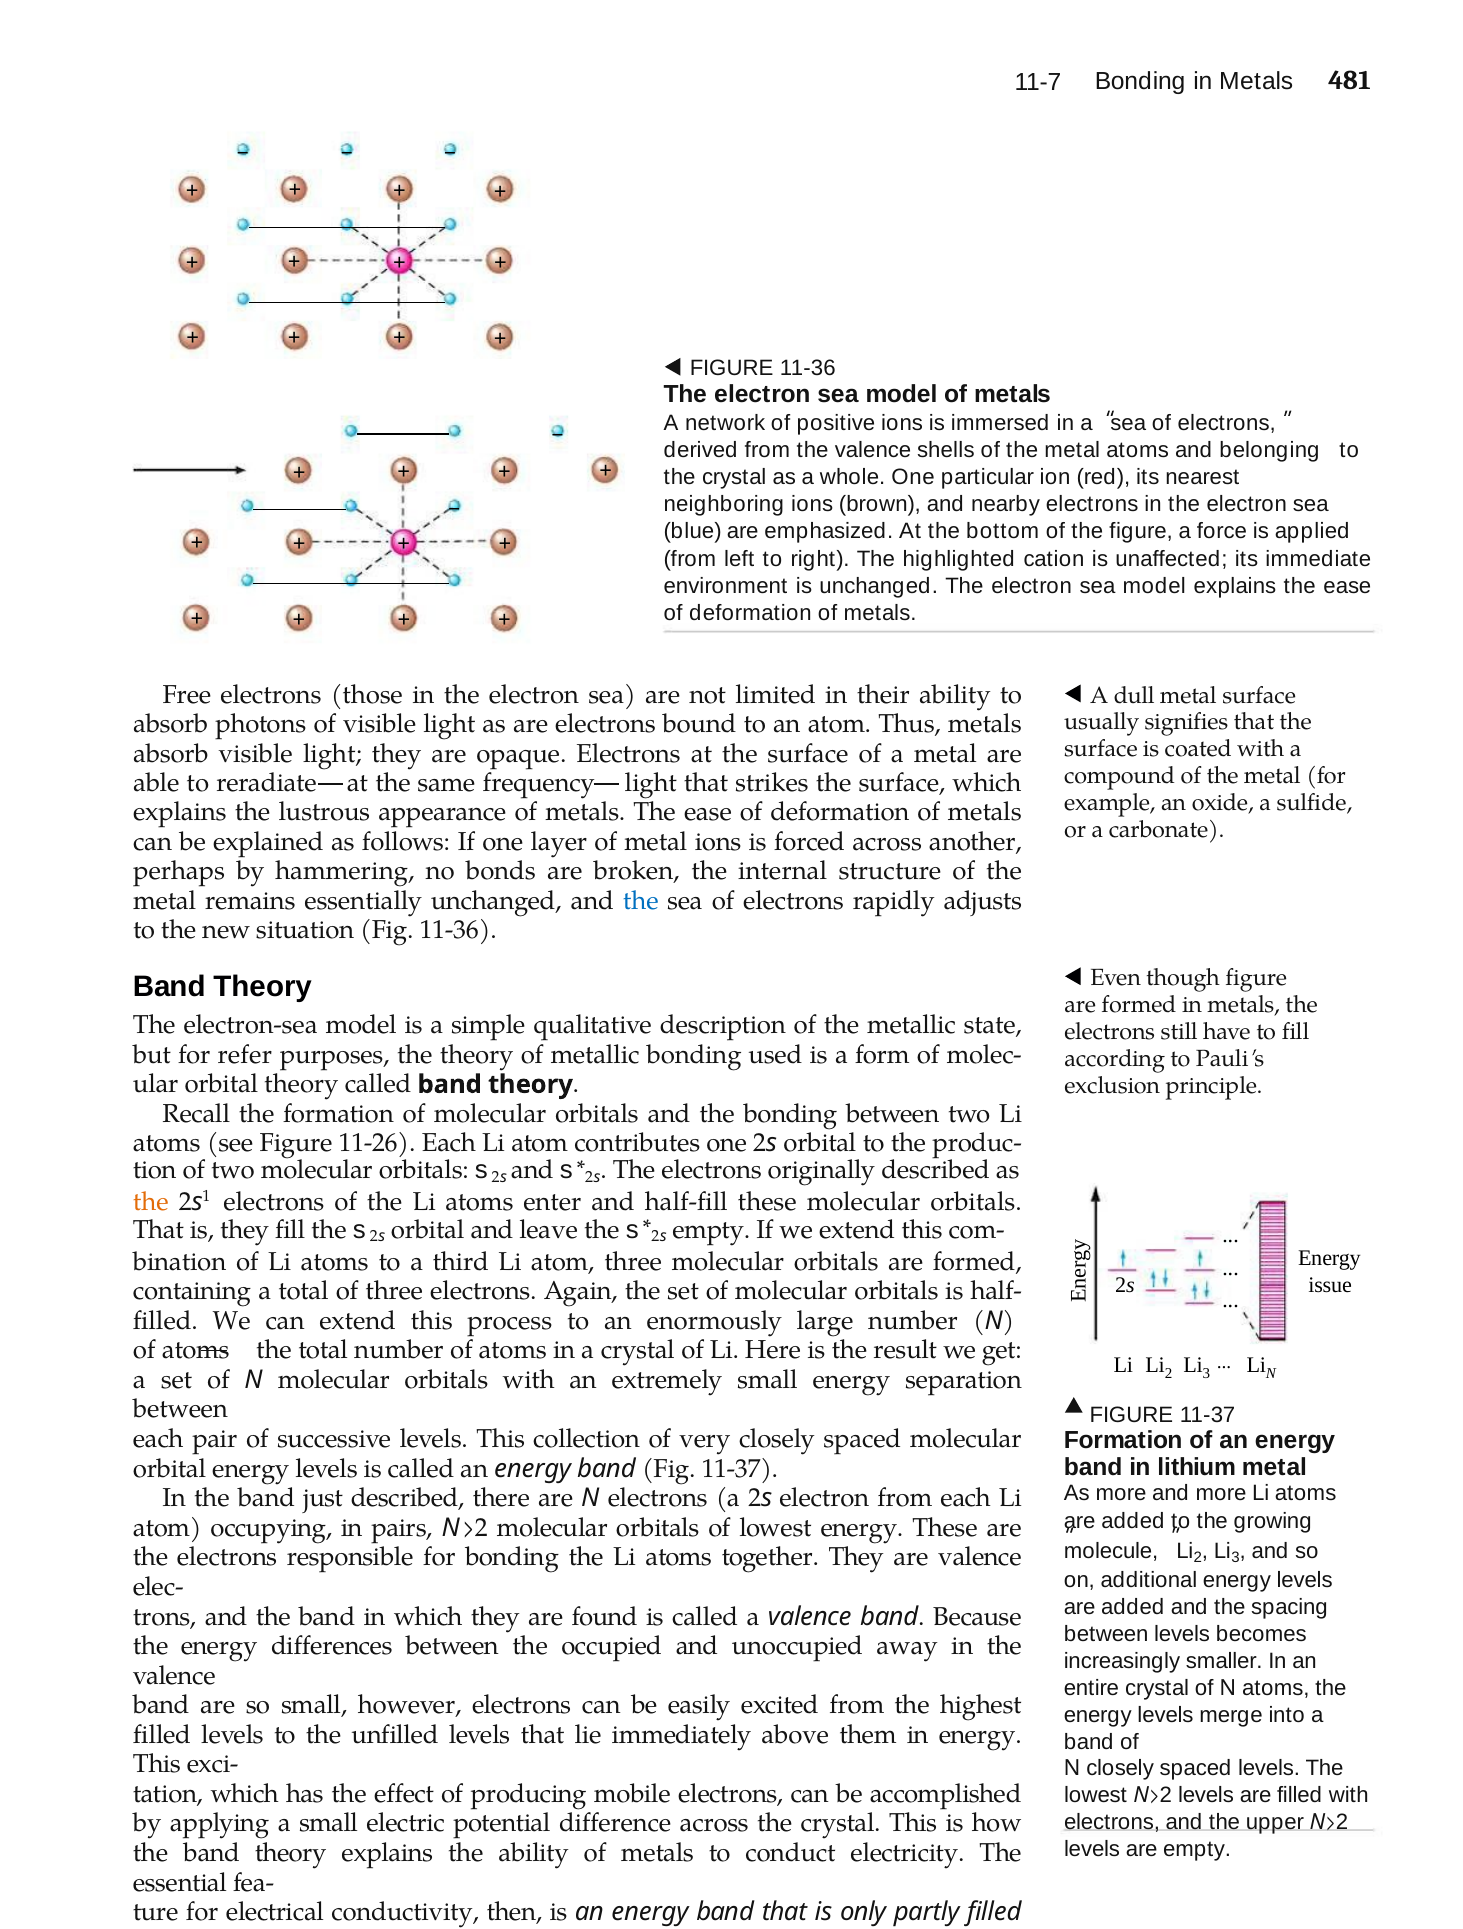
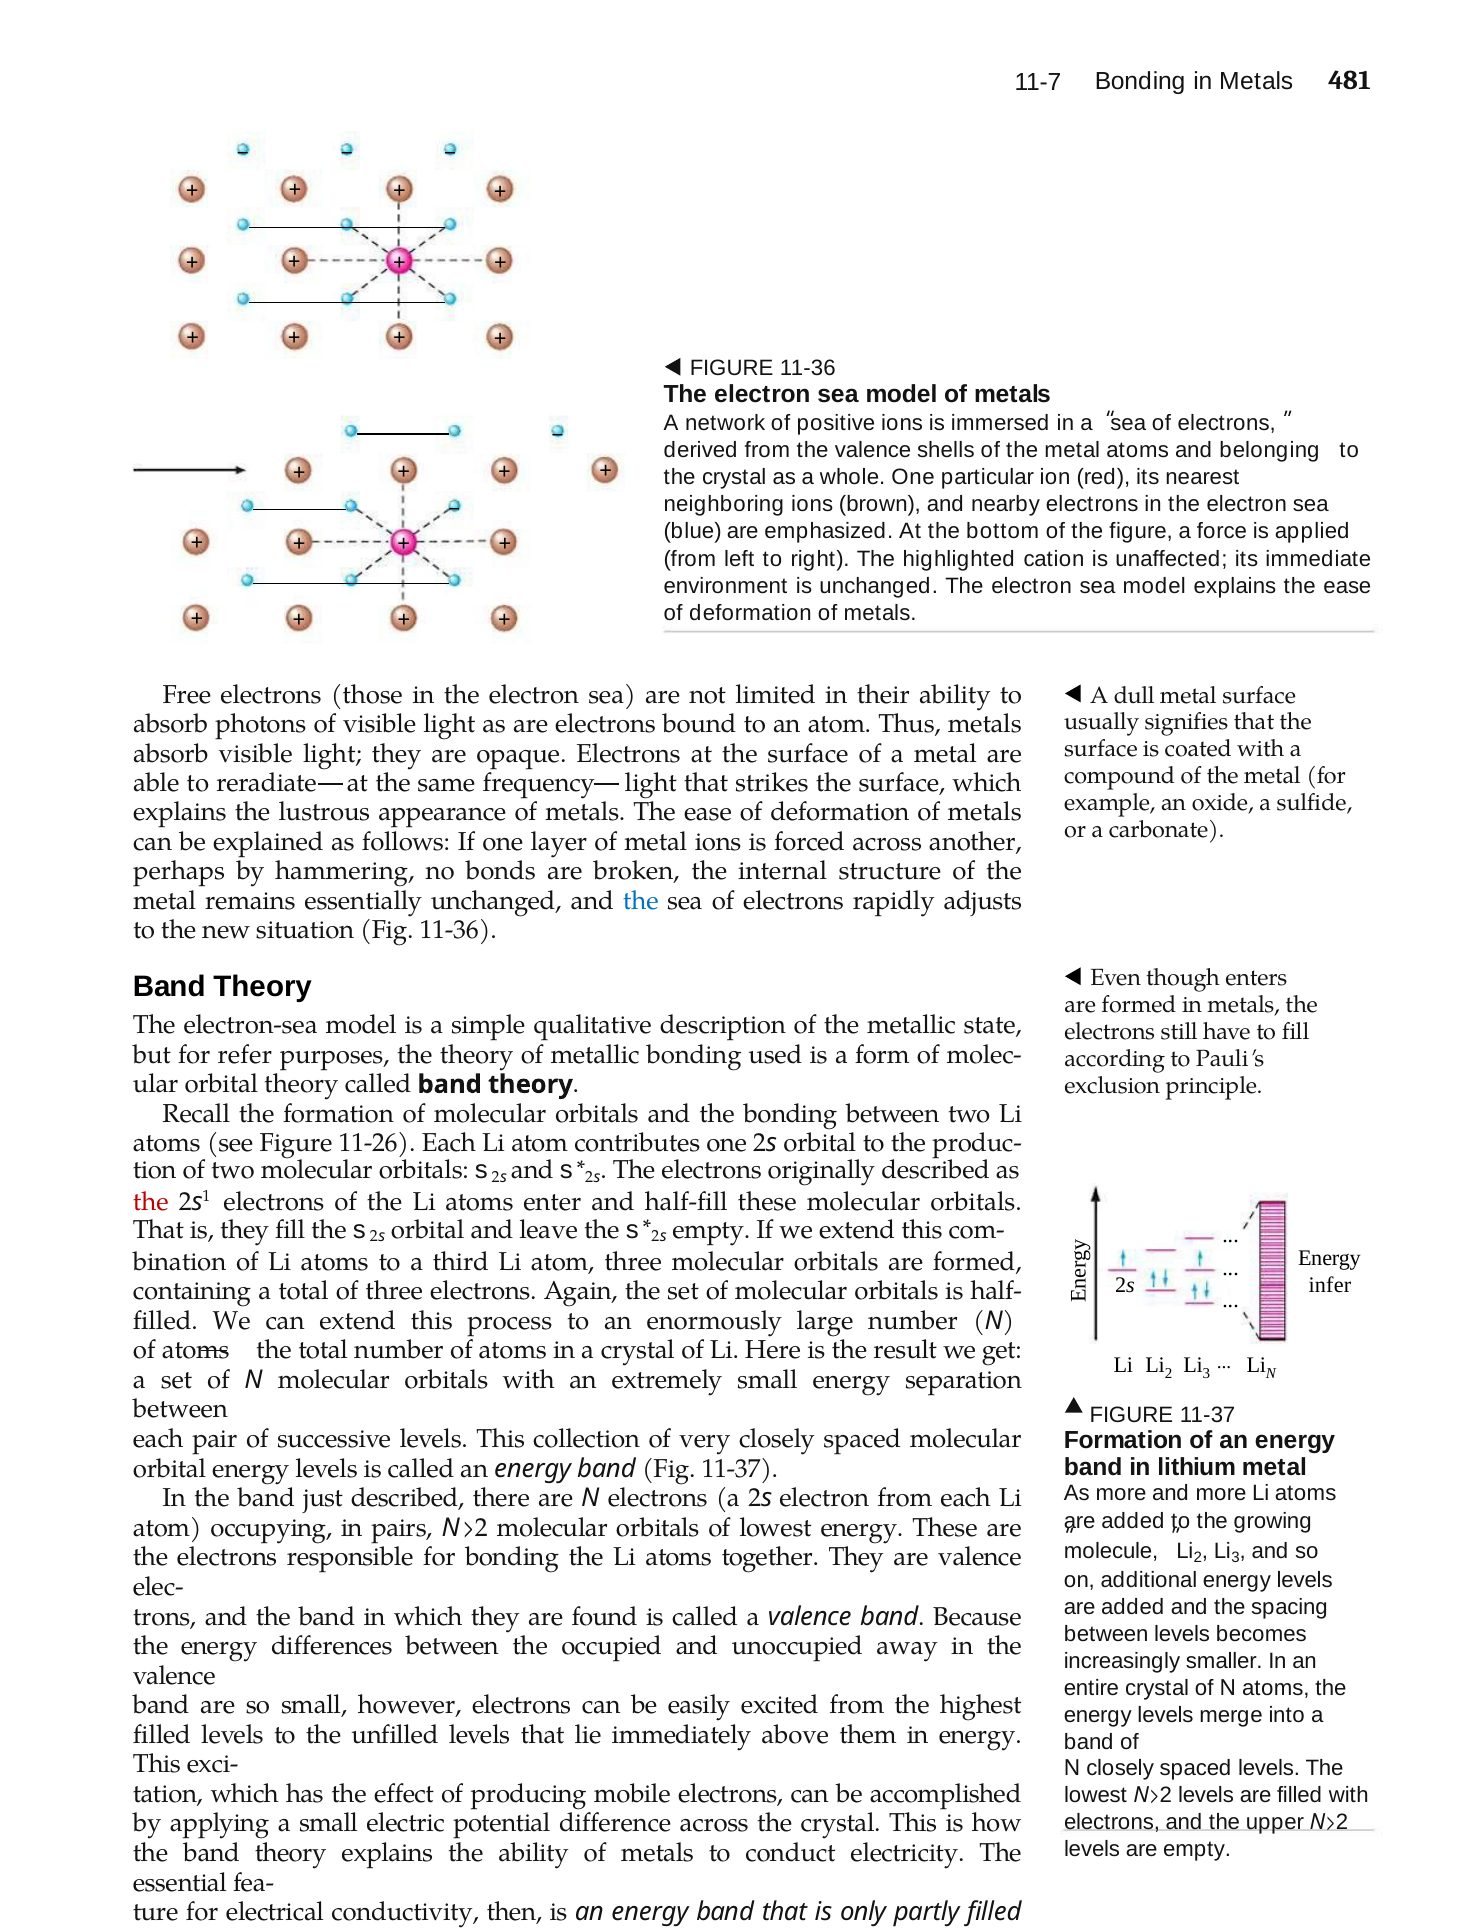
though figure: figure -> enters (1256, 978)
the colour: orange -> red (151, 1202)
issue: issue -> infer (1330, 1285)
